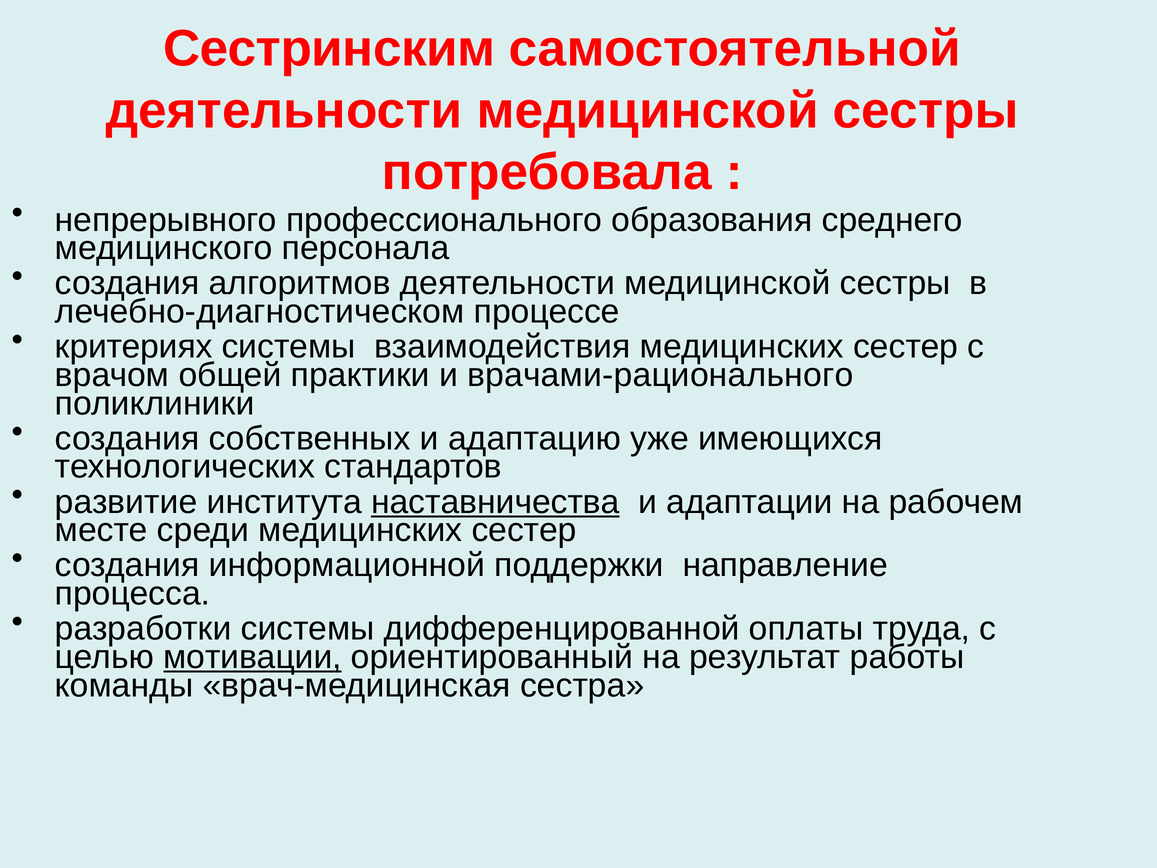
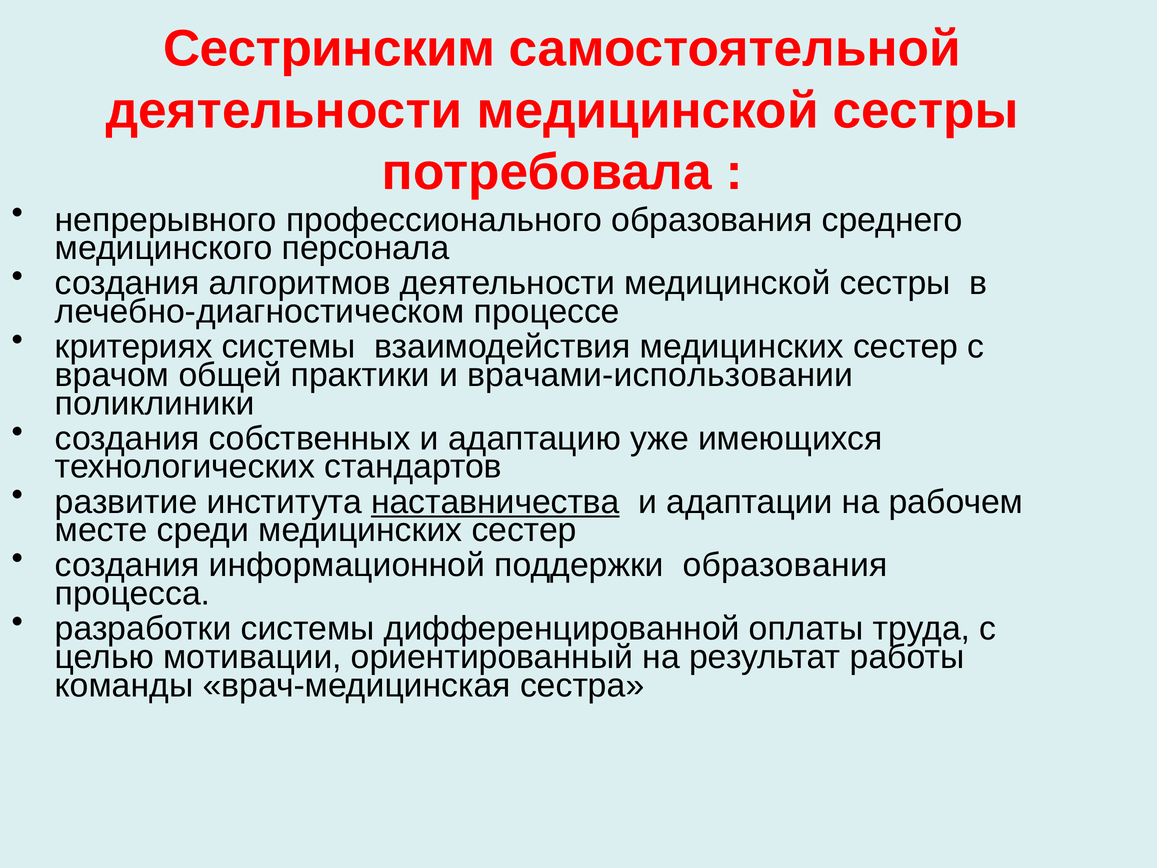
врачами-рационального: врачами-рационального -> врачами-использовании (660, 375)
поддержки направление: направление -> образования (785, 565)
мотивации underline: present -> none (252, 657)
